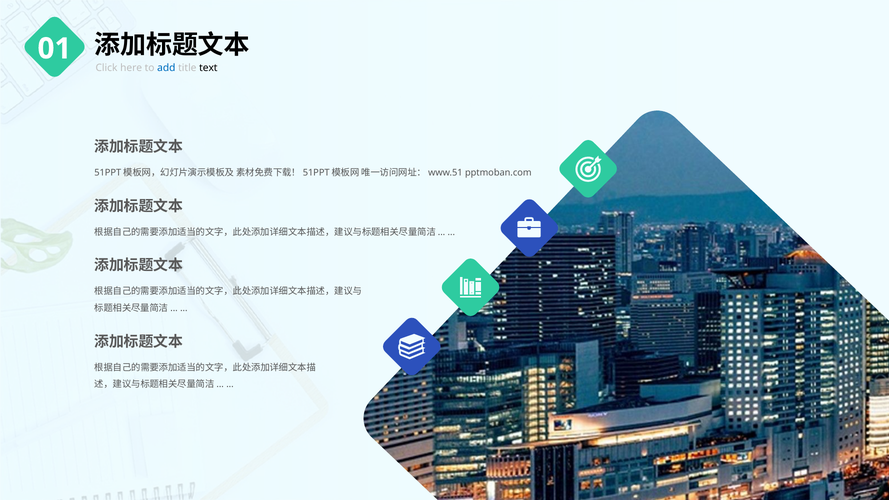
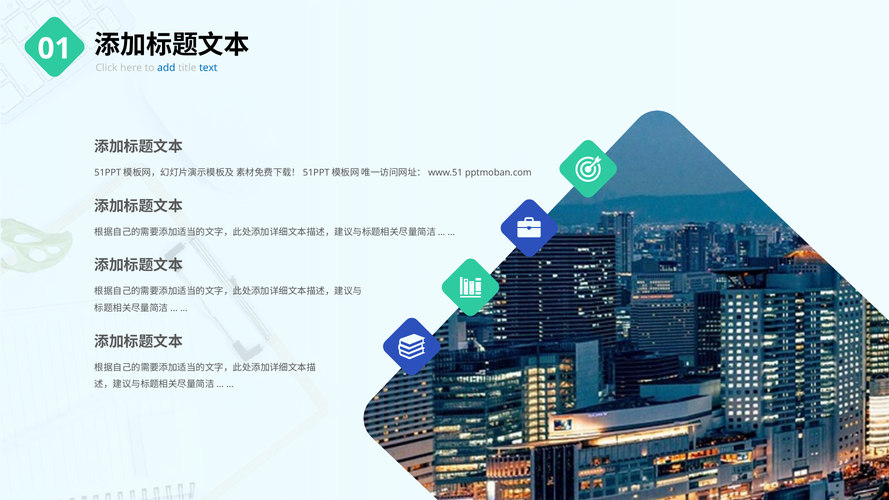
text colour: black -> blue (208, 68)
